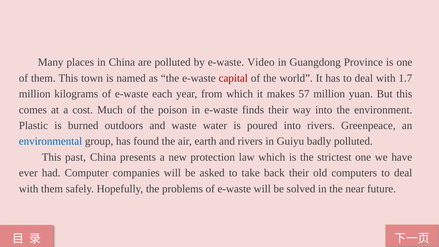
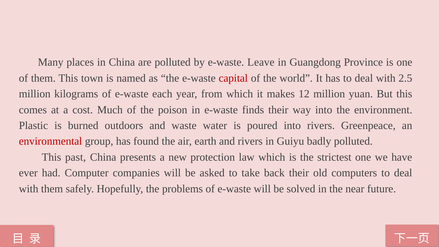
Video: Video -> Leave (261, 62)
1.7: 1.7 -> 2.5 (405, 78)
57: 57 -> 12 (304, 94)
environmental colour: blue -> red (51, 141)
